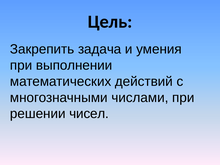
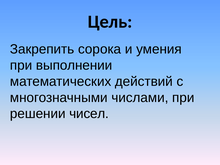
задача: задача -> сорока (100, 49)
